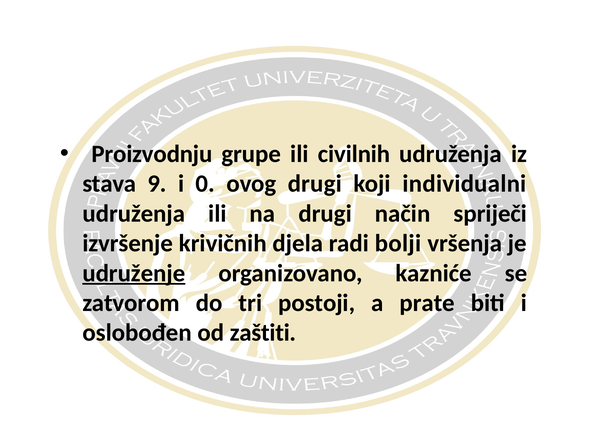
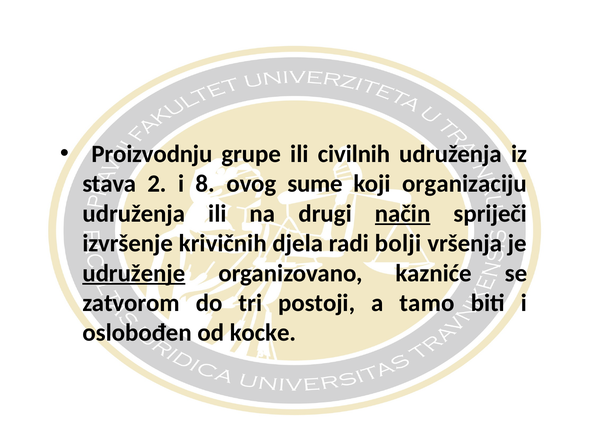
9: 9 -> 2 (157, 184)
0: 0 -> 8 (205, 184)
ovog drugi: drugi -> sume (315, 184)
individualni: individualni -> organizaciju (465, 184)
način underline: none -> present (403, 214)
prate: prate -> tamo (427, 303)
zaštiti: zaštiti -> kocke (263, 333)
